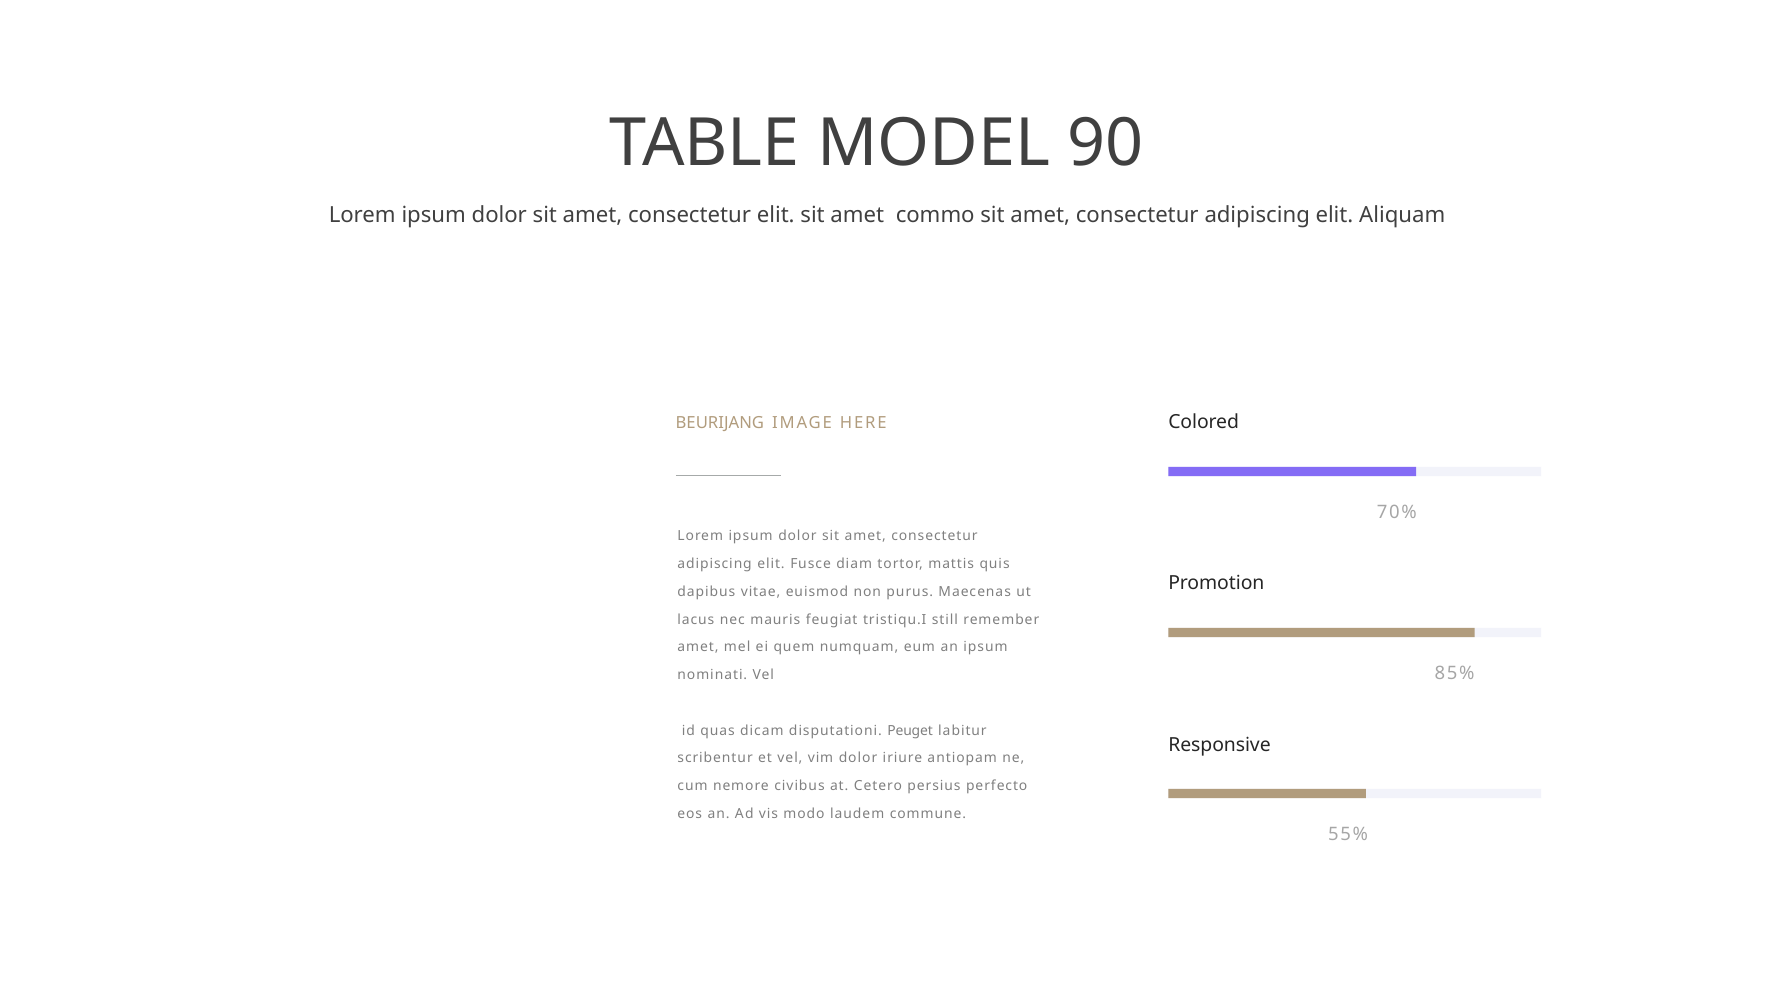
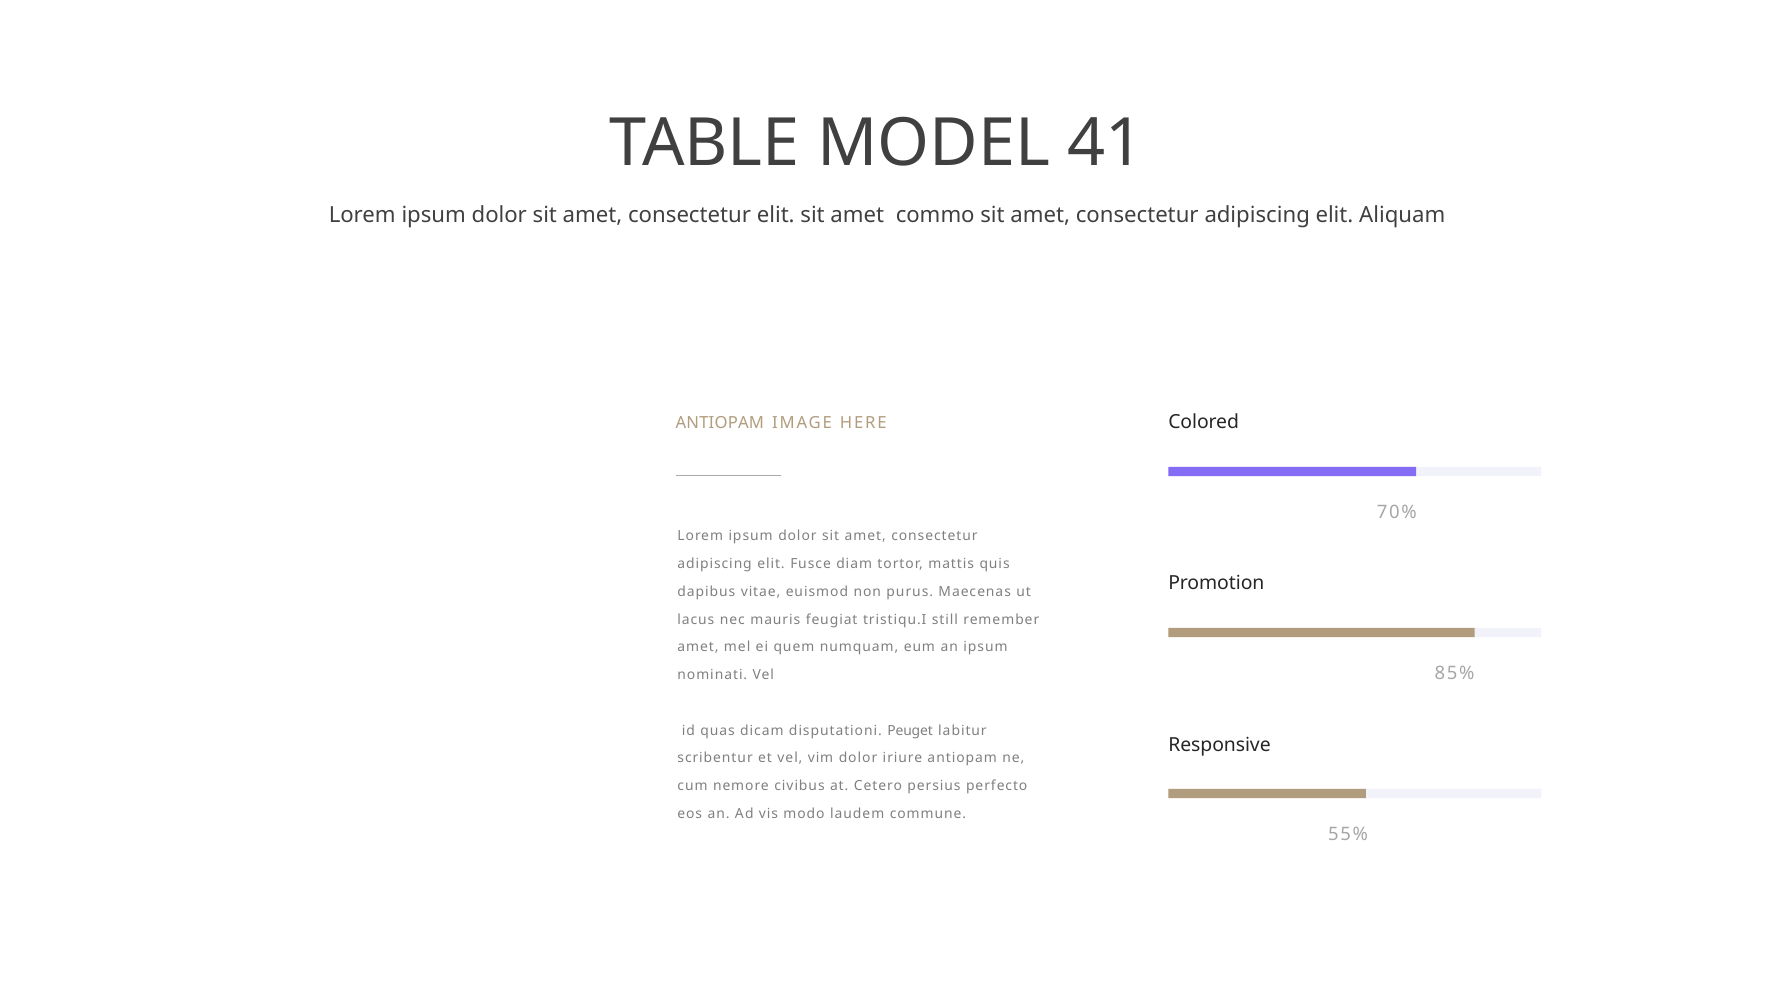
90: 90 -> 41 (1105, 144)
BEURIJANG: BEURIJANG -> ANTIOPAM (720, 423)
